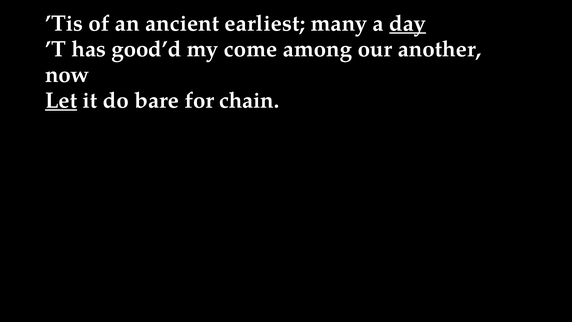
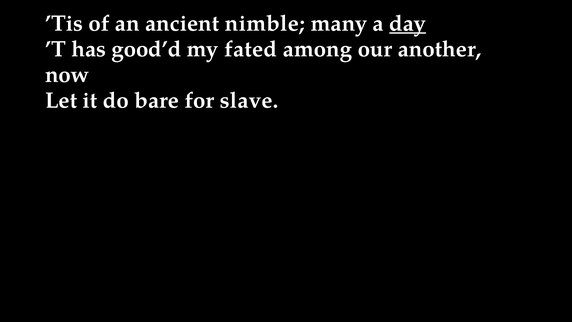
earliest: earliest -> nimble (265, 24)
come: come -> fated (251, 49)
Let underline: present -> none (61, 100)
chain: chain -> slave (249, 100)
